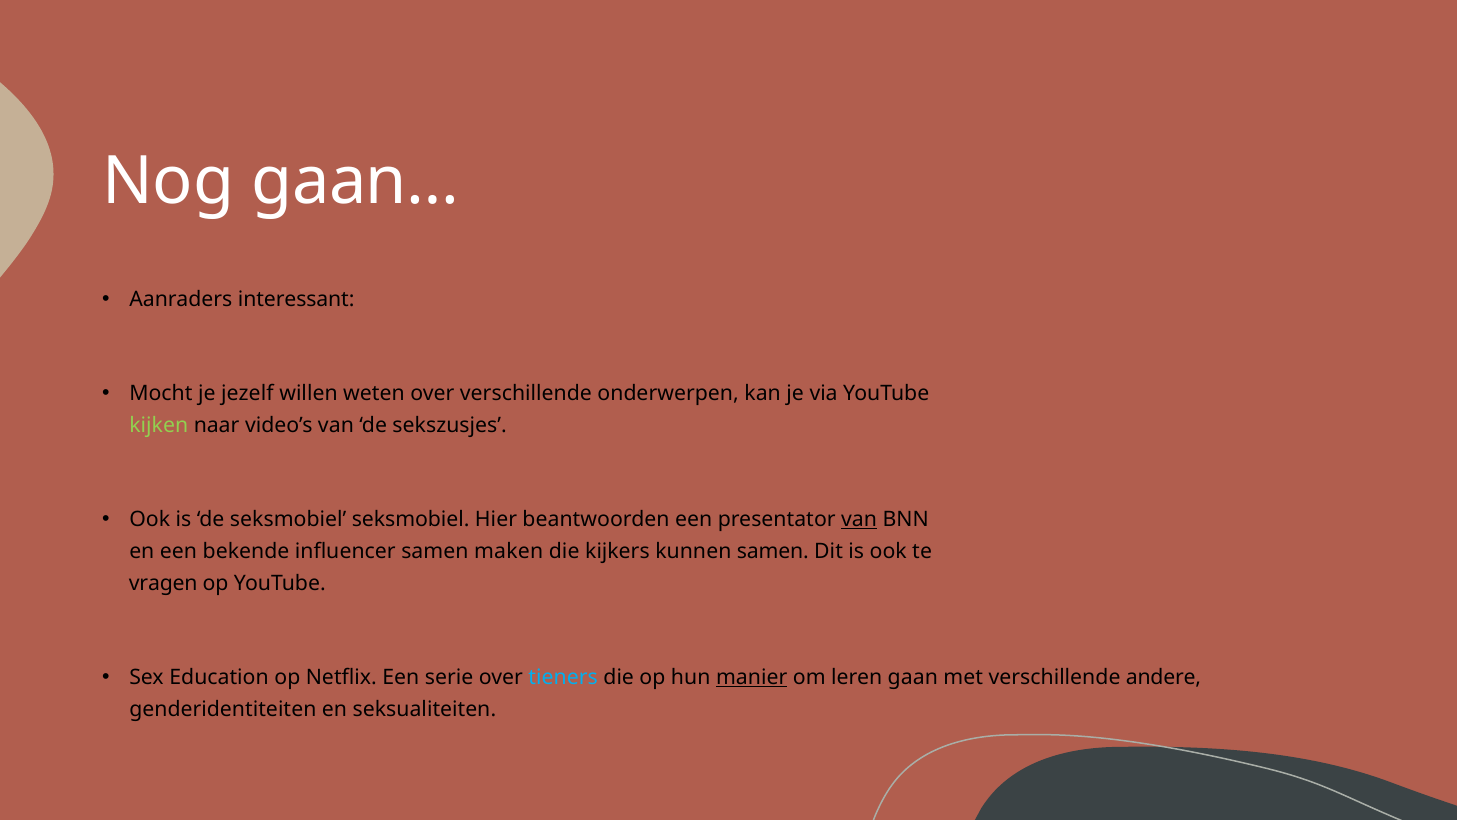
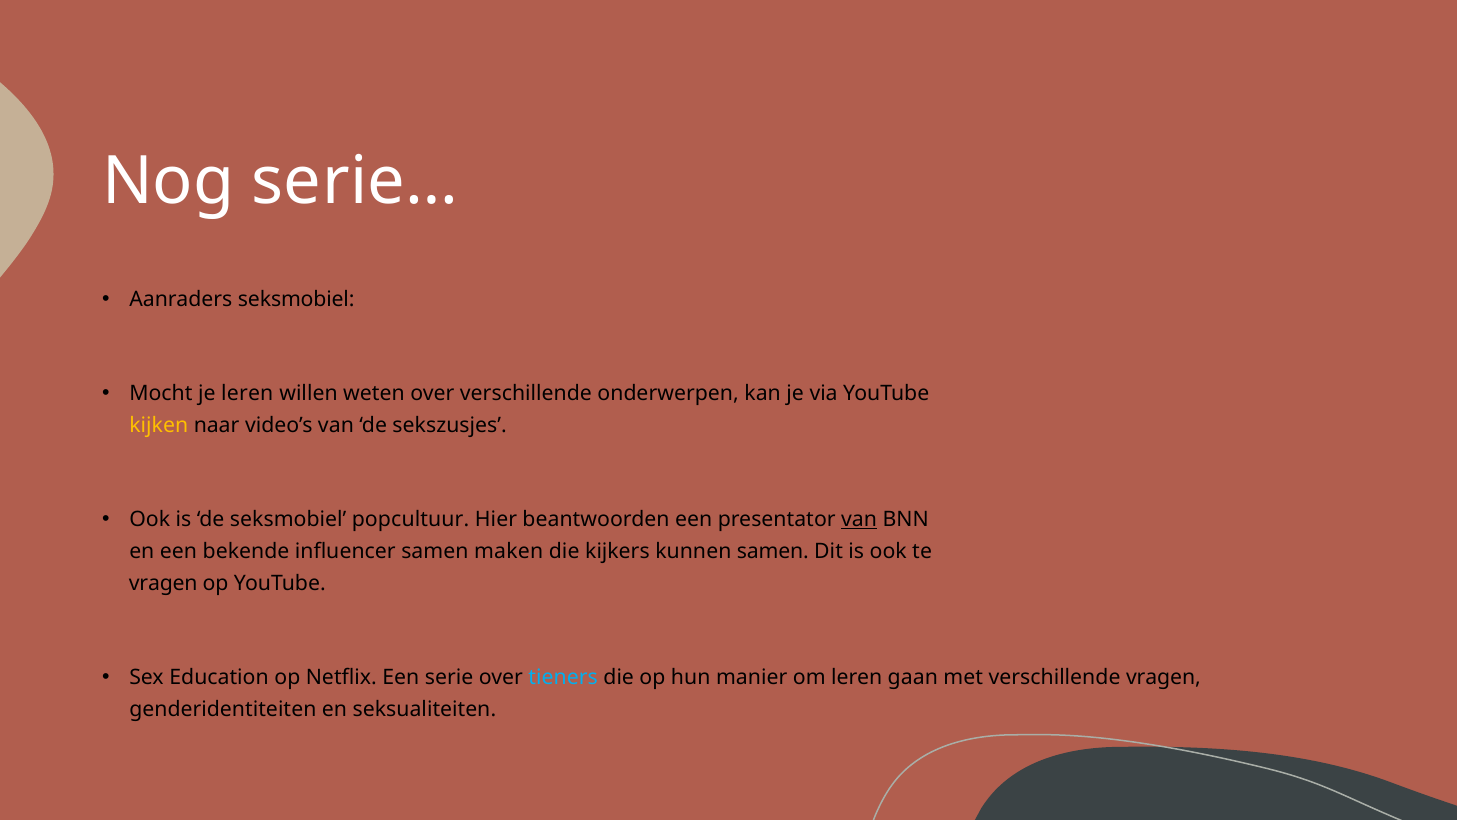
gaan…: gaan… -> serie… (355, 182)
Aanraders interessant: interessant -> seksmobiel (296, 299)
je jezelf: jezelf -> leren (247, 393)
kijken colour: light green -> yellow (159, 425)
seksmobiel seksmobiel: seksmobiel -> popcultuur (411, 519)
manier underline: present -> none (752, 677)
verschillende andere: andere -> vragen (1163, 677)
